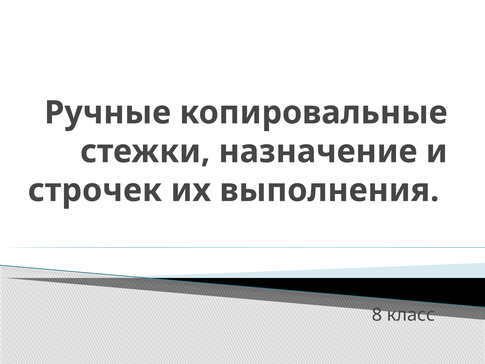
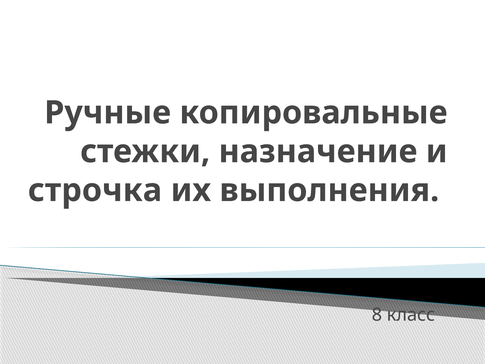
строчек: строчек -> строчка (95, 190)
